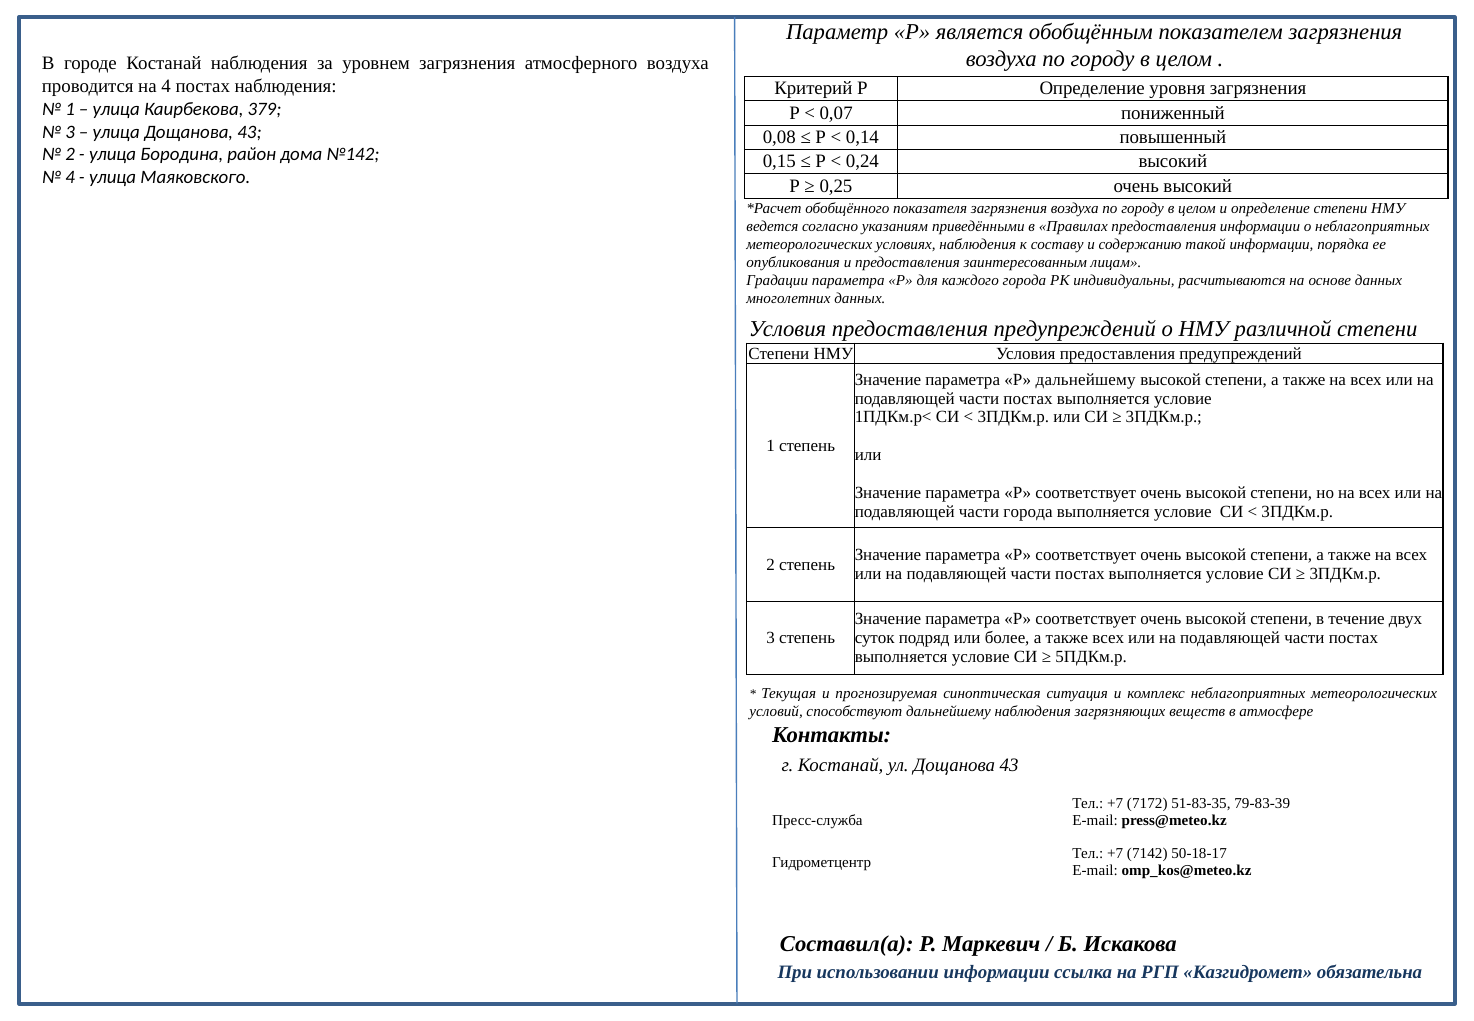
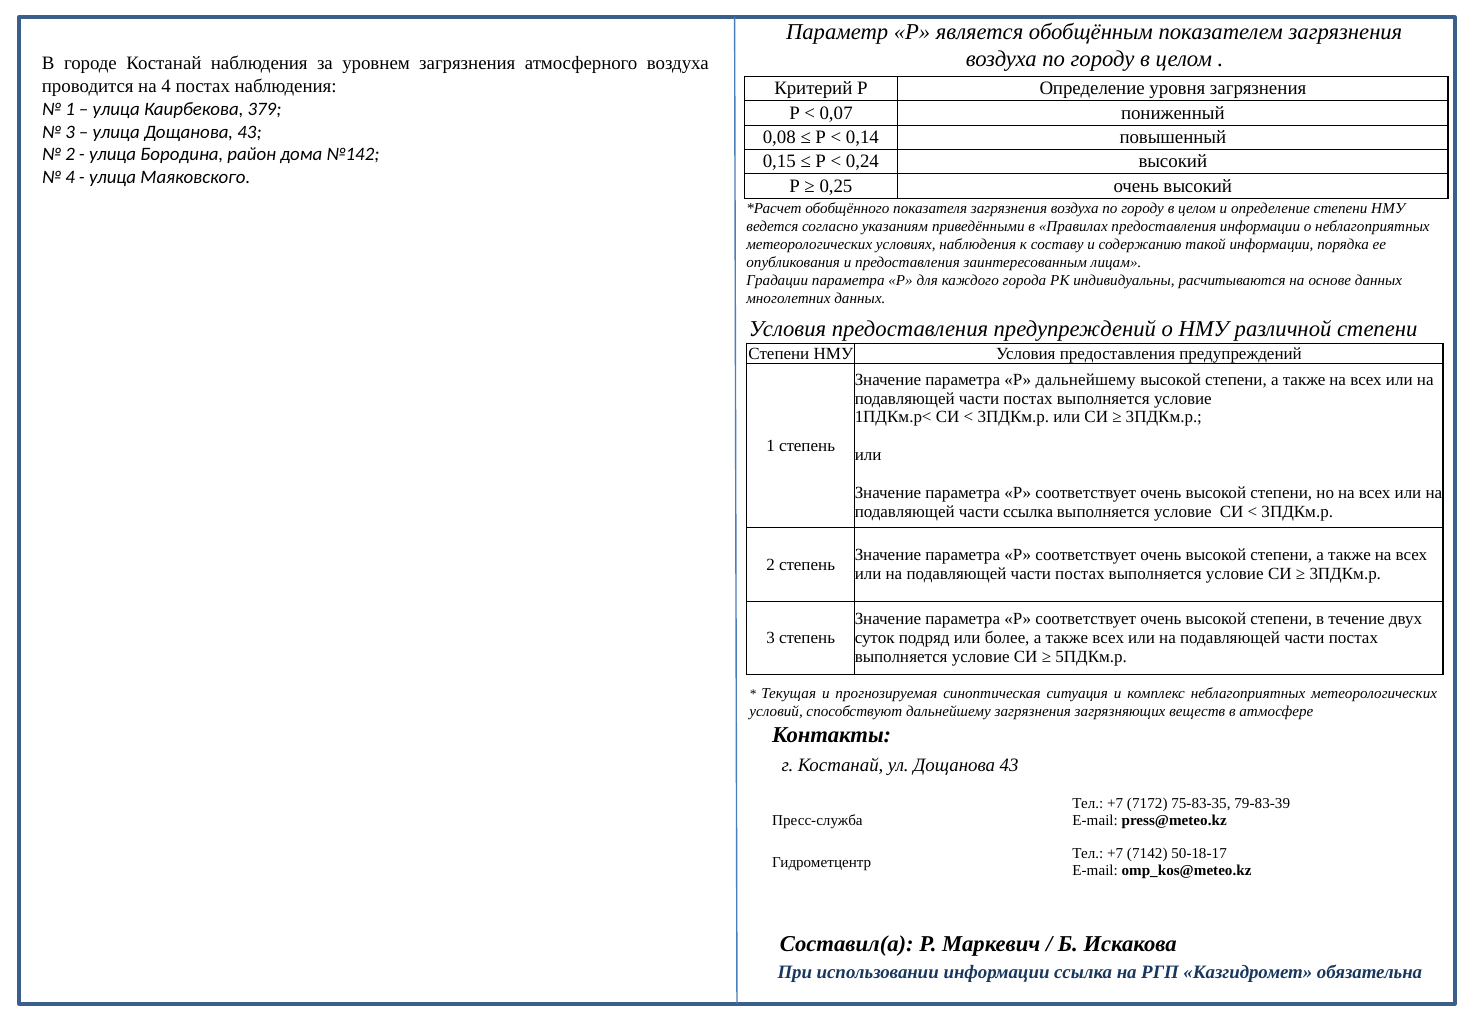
части города: города -> ссылка (1028, 511)
дальнейшему наблюдения: наблюдения -> загрязнения (1033, 711)
51-83-35: 51-83-35 -> 75-83-35 (1201, 803)
